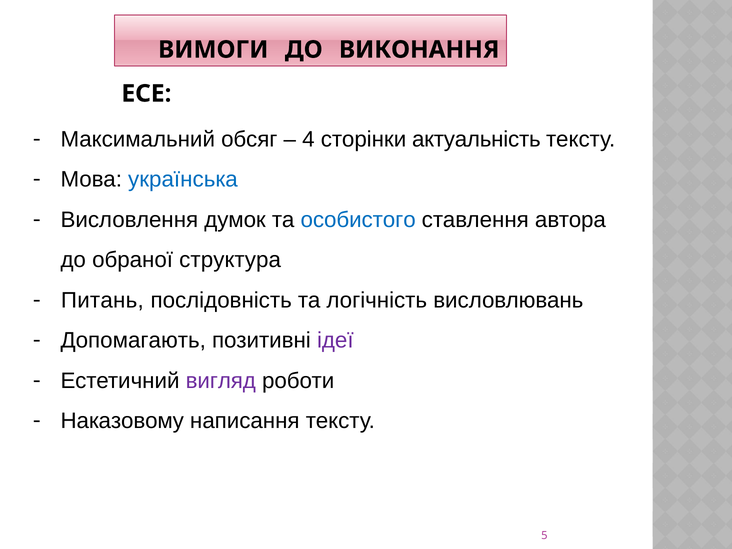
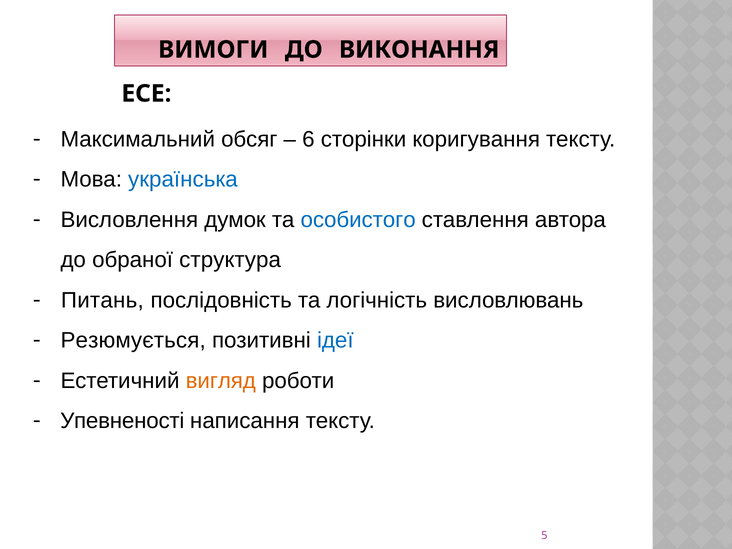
4: 4 -> 6 (308, 139)
актуальність: актуальність -> коригування (476, 139)
Допомагають: Допомагають -> Резюмується (133, 340)
ідеї colour: purple -> blue (335, 340)
вигляд colour: purple -> orange (221, 381)
Наказовому: Наказовому -> Упевненості (122, 421)
